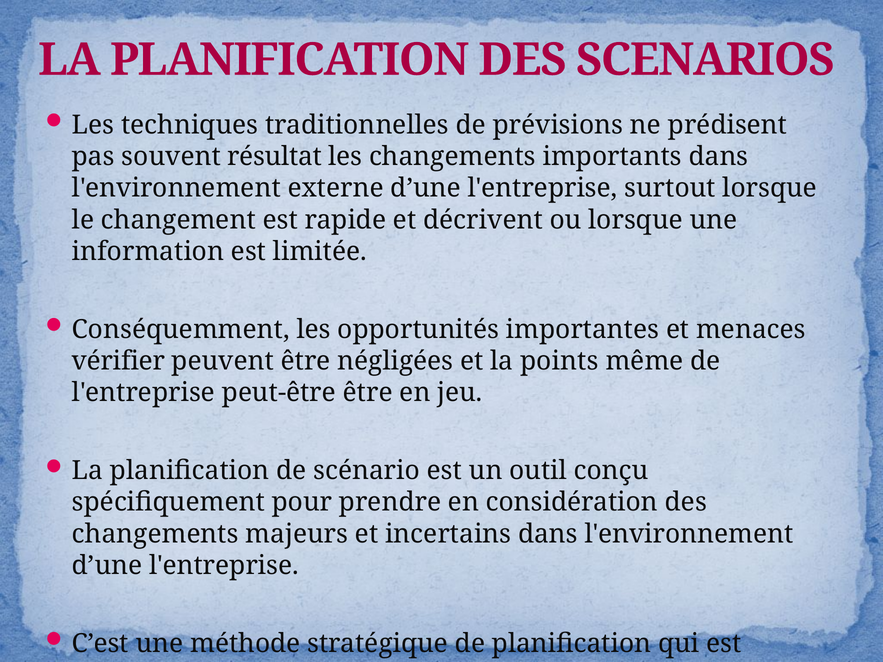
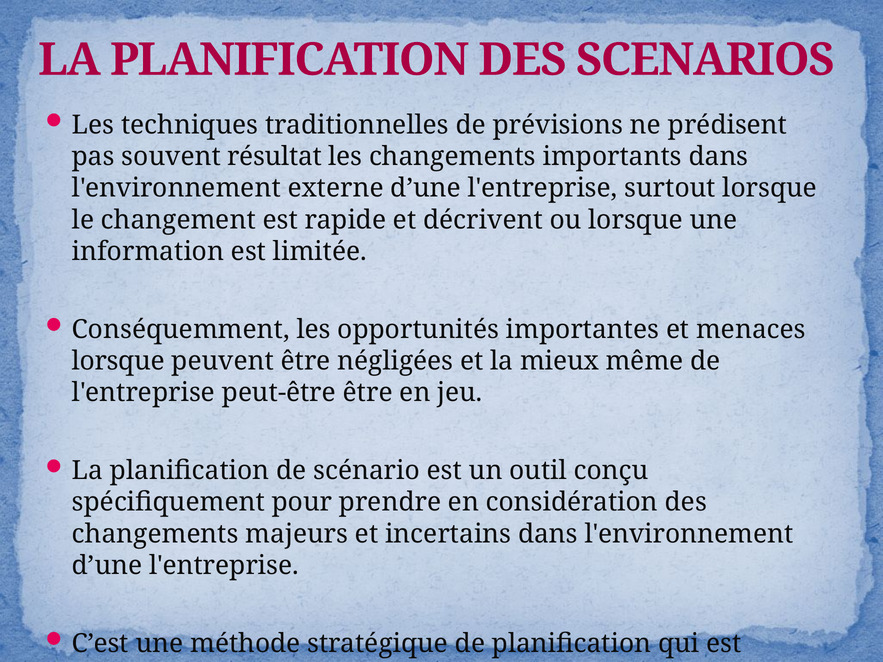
vérifier: vérifier -> lorsque (118, 361)
points: points -> mieux (559, 361)
